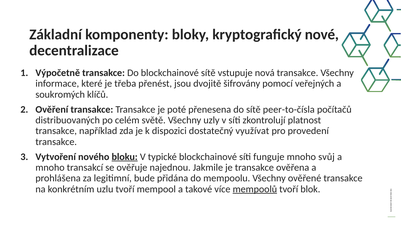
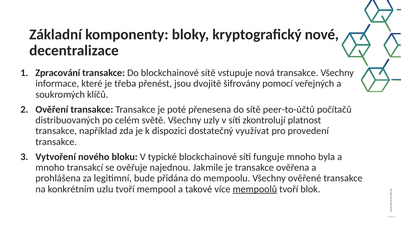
Výpočetně: Výpočetně -> Zpracování (58, 73)
peer-to-čísla: peer-to-čísla -> peer-to-účtů (289, 110)
bloku underline: present -> none (125, 157)
svůj: svůj -> byla (327, 157)
